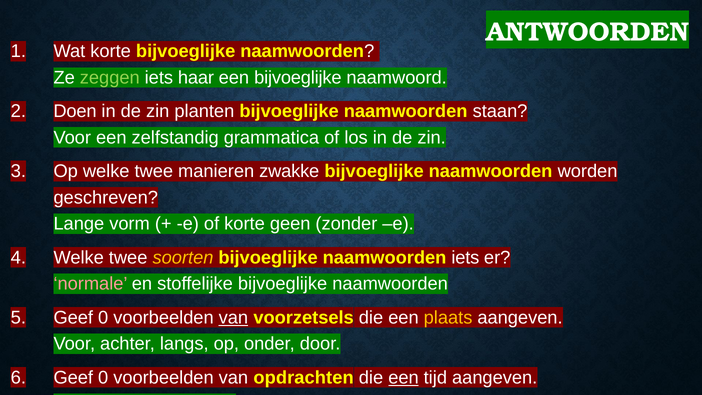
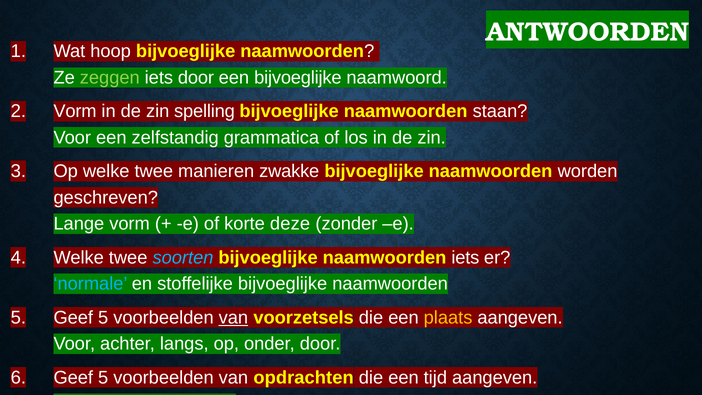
Wat korte: korte -> hoop (111, 51)
iets haar: haar -> door (196, 78)
Doen: Doen -> Vorm (75, 111)
planten: planten -> spelling (204, 111)
geen: geen -> deze (290, 224)
soorten colour: yellow -> light blue (183, 258)
normale colour: pink -> light blue (91, 284)
0: 0 -> 5 (103, 317)
0: 0 -> 5 (103, 377)
een underline: present -> none (403, 377)
